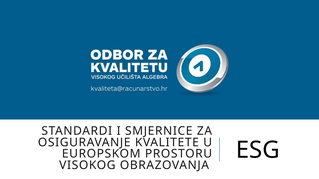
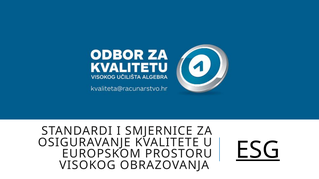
ESG underline: none -> present (258, 150)
